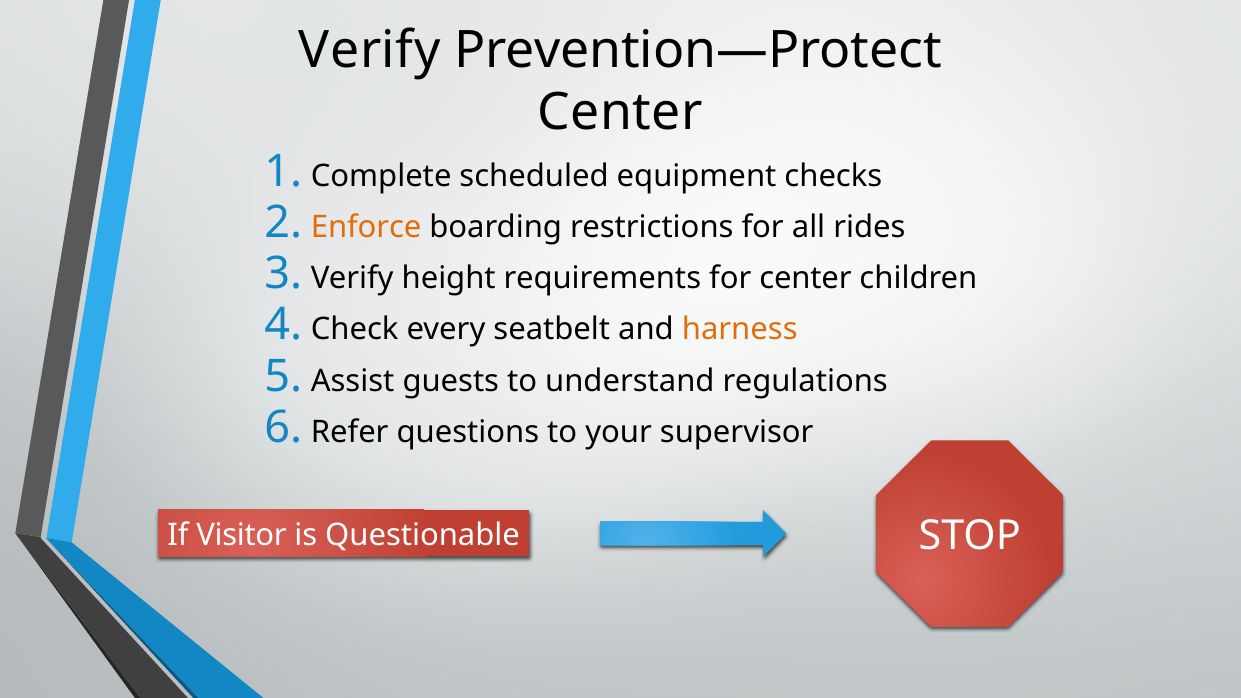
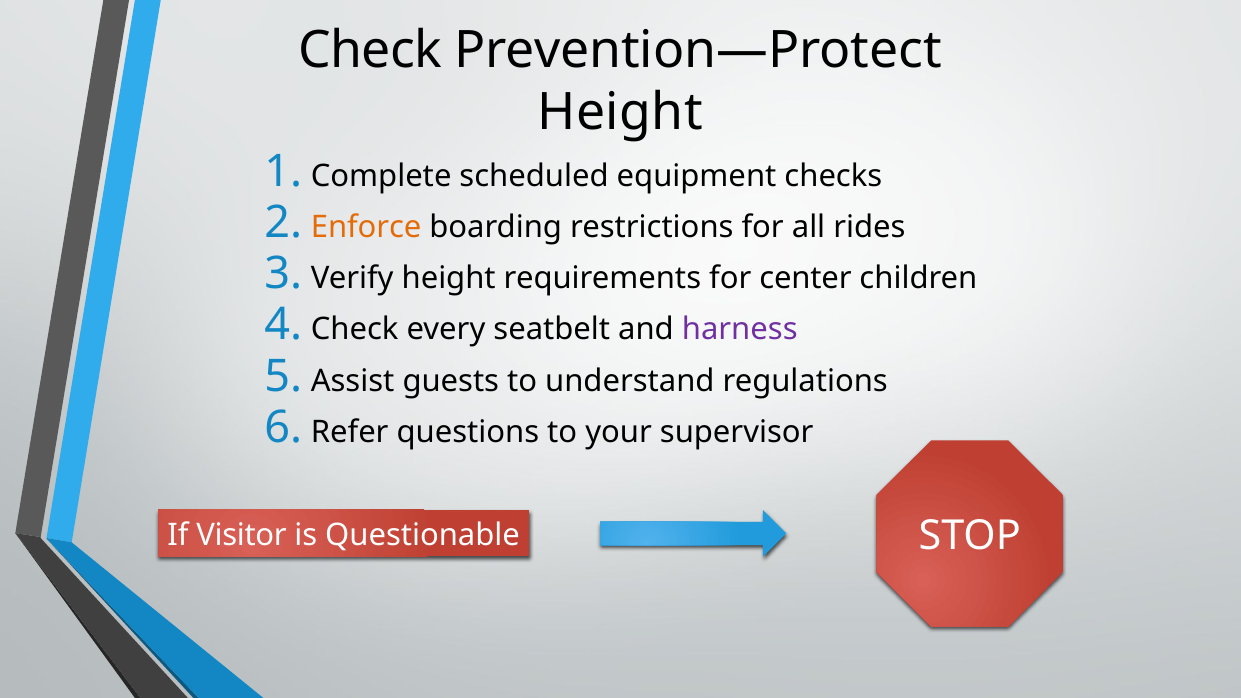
Verify: Verify -> Check (370, 50)
Center: Center -> Height (620, 112)
harness colour: orange -> purple (740, 330)
